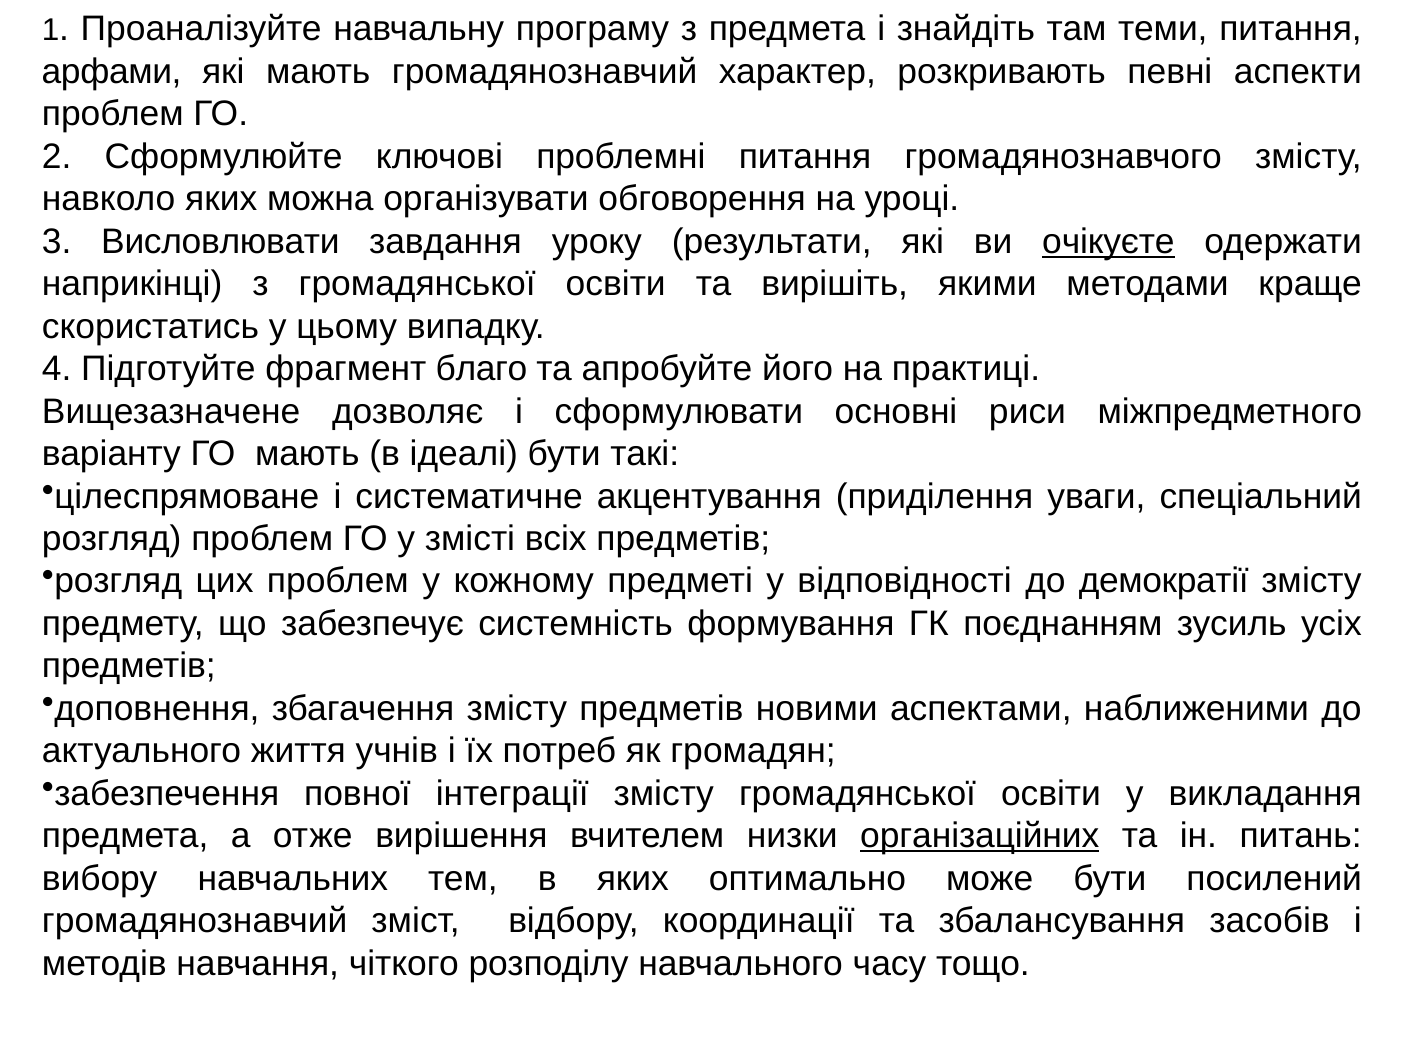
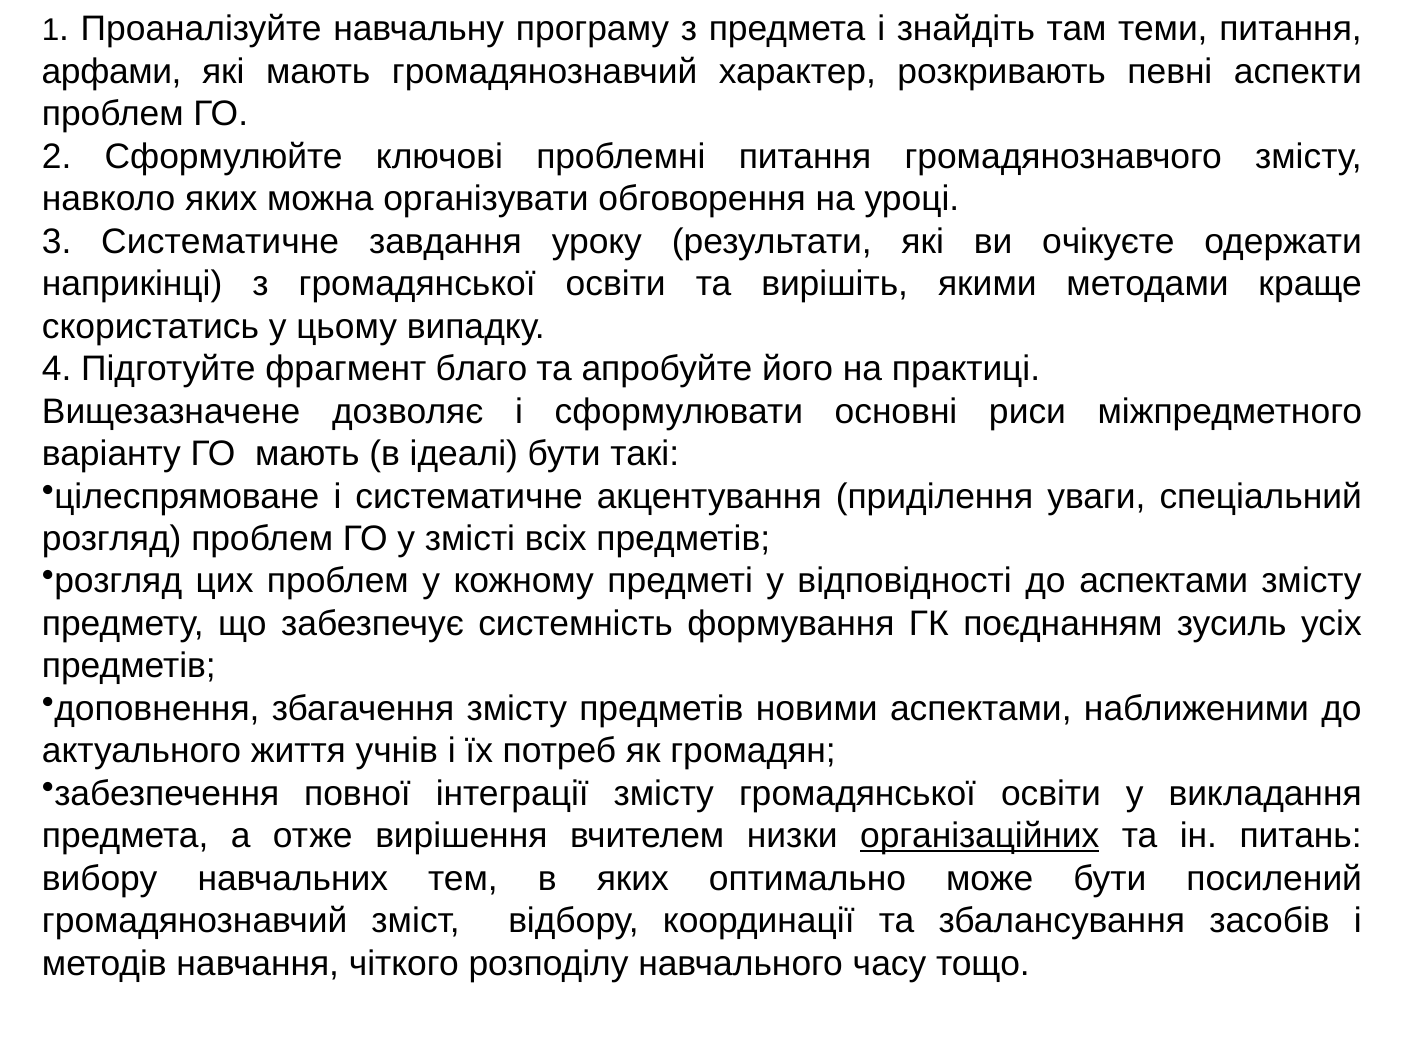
3 Висловлювати: Висловлювати -> Систематичне (220, 241)
очікуєте underline: present -> none (1108, 241)
до демократії: демократії -> аспектами (1164, 581)
